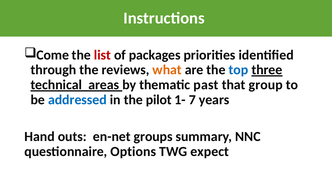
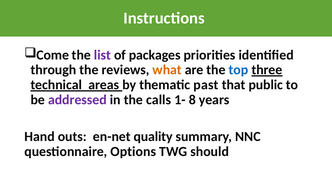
list colour: red -> purple (102, 55)
group: group -> public (266, 85)
addressed colour: blue -> purple (77, 100)
pilot: pilot -> calls (159, 100)
7: 7 -> 8 (192, 100)
groups: groups -> quality (153, 136)
expect: expect -> should (210, 151)
